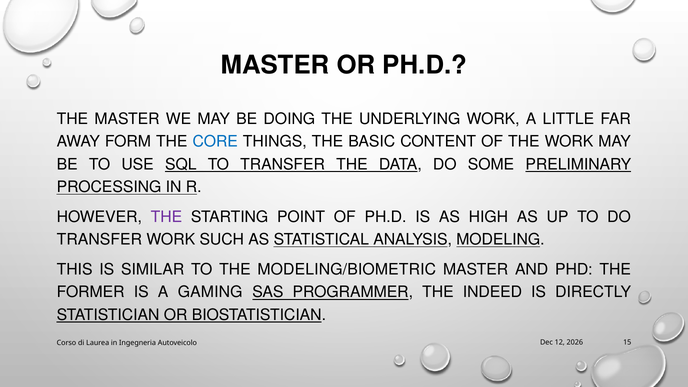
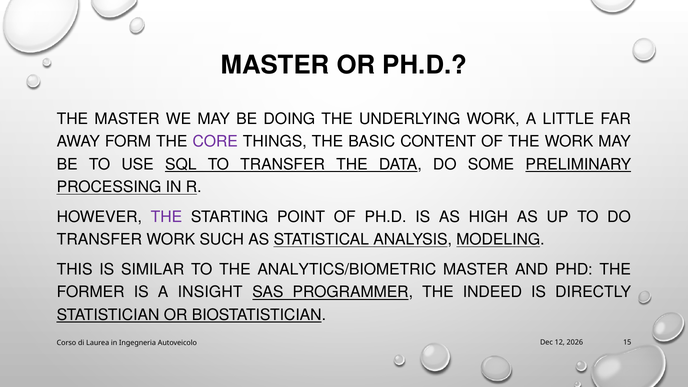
CORE colour: blue -> purple (215, 142)
MODELING/BIOMETRIC: MODELING/BIOMETRIC -> ANALYTICS/BIOMETRIC (347, 269)
GAMING: GAMING -> INSIGHT (210, 292)
